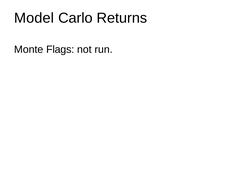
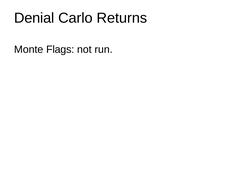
Model: Model -> Denial (34, 18)
